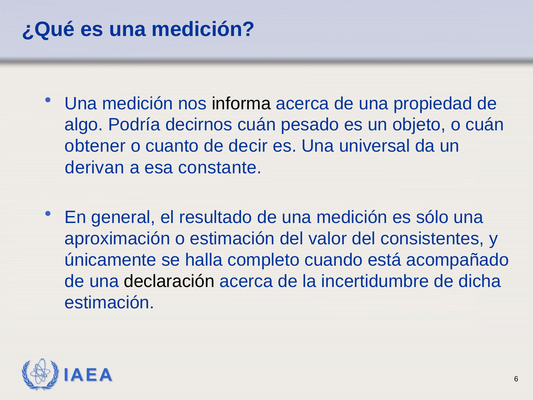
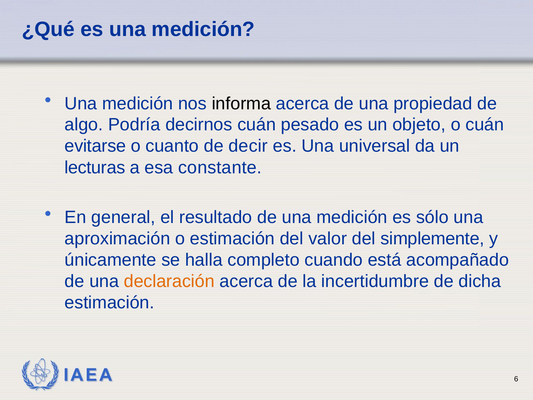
obtener: obtener -> evitarse (95, 146)
derivan: derivan -> lecturas (95, 167)
consistentes: consistentes -> simplemente (432, 238)
declaración colour: black -> orange (169, 281)
